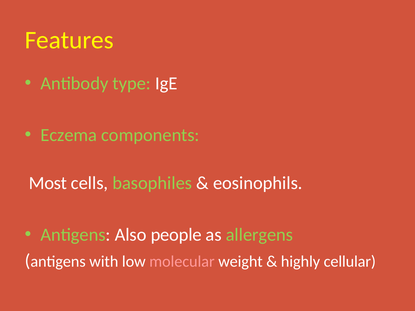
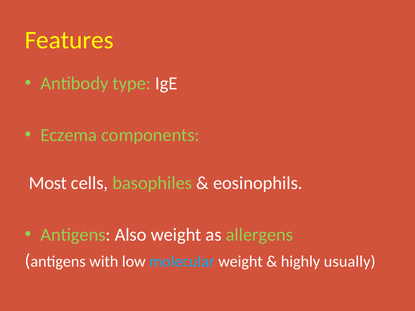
Also people: people -> weight (176, 235)
molecular colour: pink -> light blue (182, 262)
cellular: cellular -> usually (350, 262)
